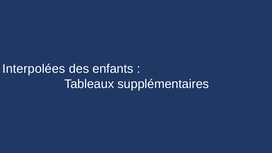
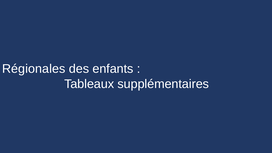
Interpolées: Interpolées -> Régionales (34, 69)
